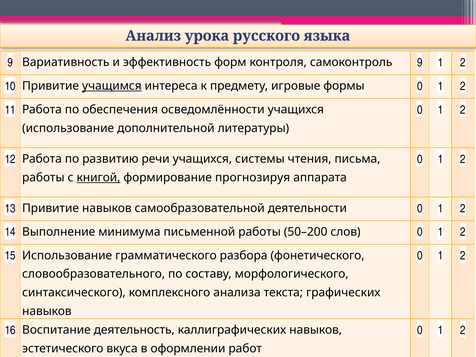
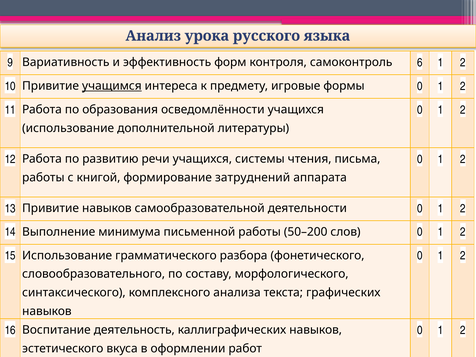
самоконтроль 9: 9 -> 6 (420, 62)
обеспечения: обеспечения -> образования (120, 109)
книгой underline: present -> none (98, 177)
прогнозируя: прогнозируя -> затруднений (253, 177)
